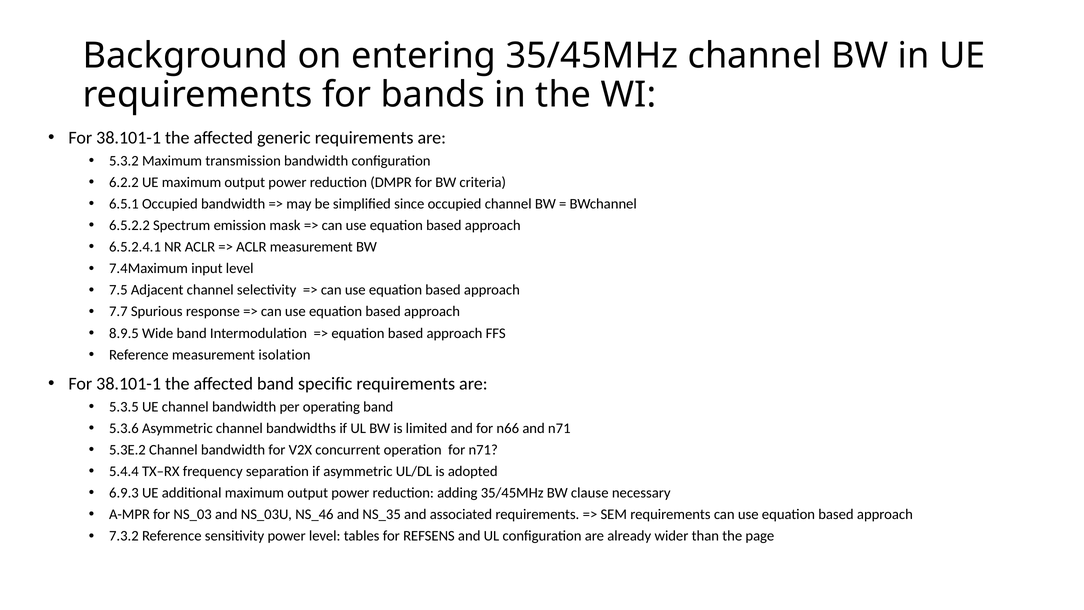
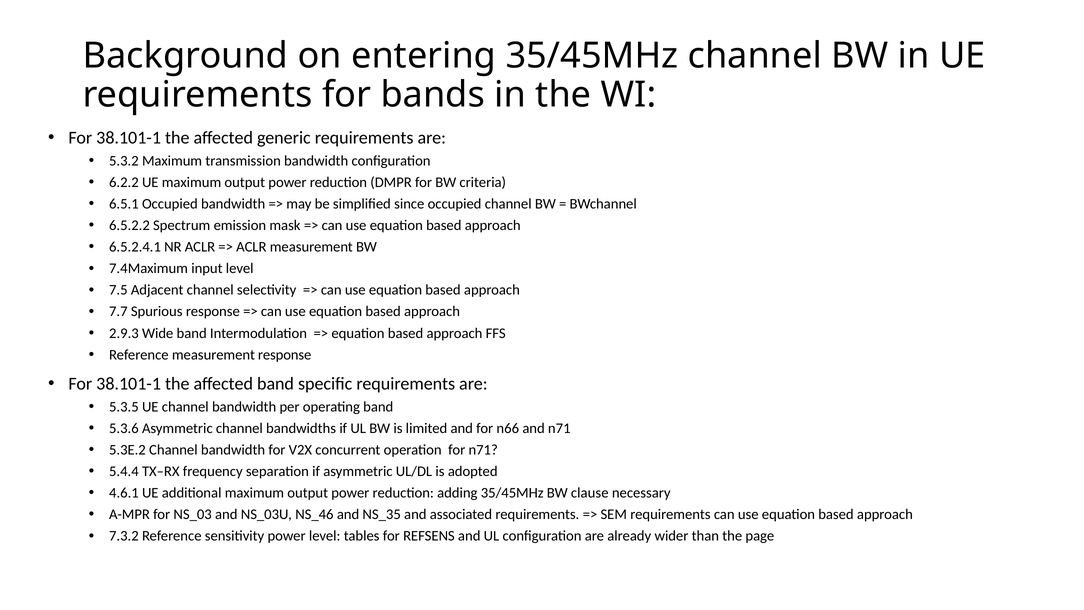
8.9.5: 8.9.5 -> 2.9.3 (124, 333)
measurement isolation: isolation -> response (285, 355)
6.9.3: 6.9.3 -> 4.6.1 (124, 493)
